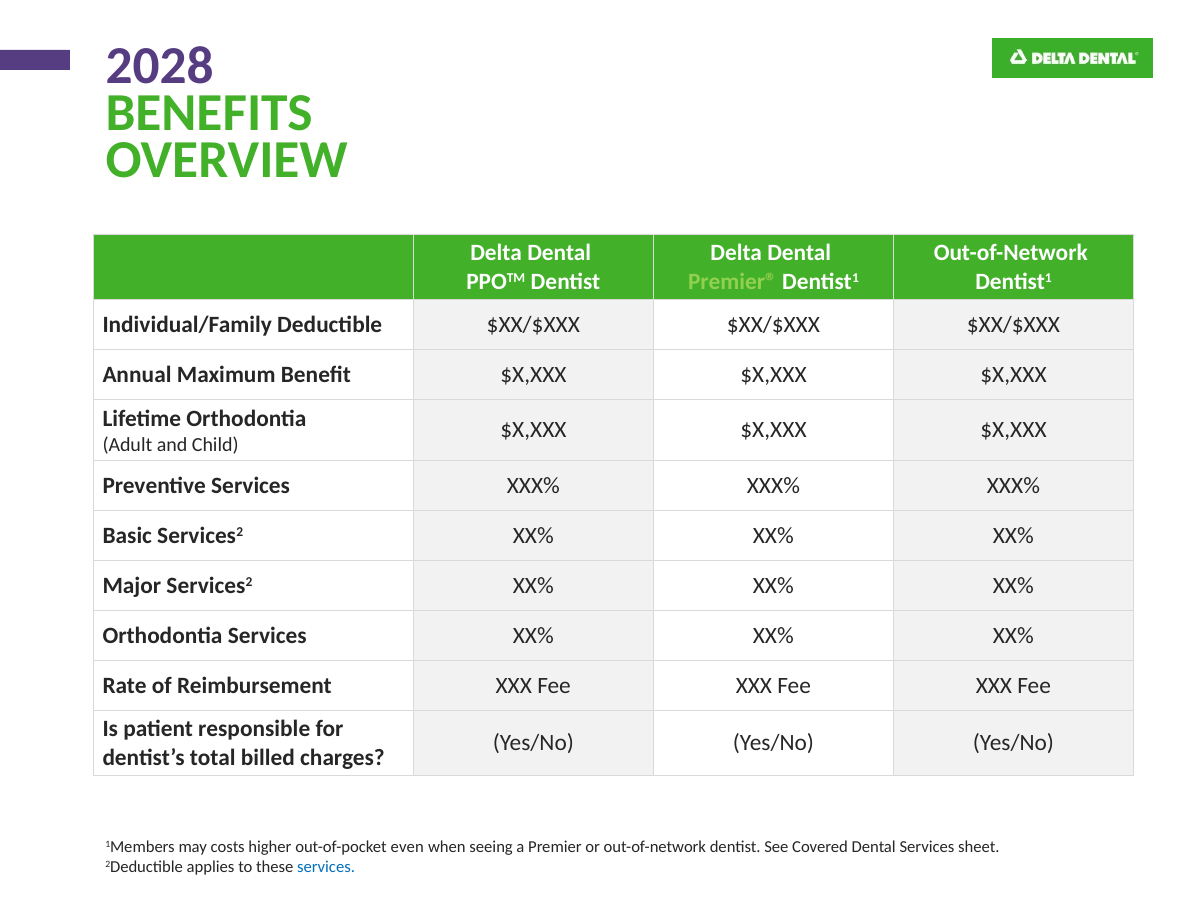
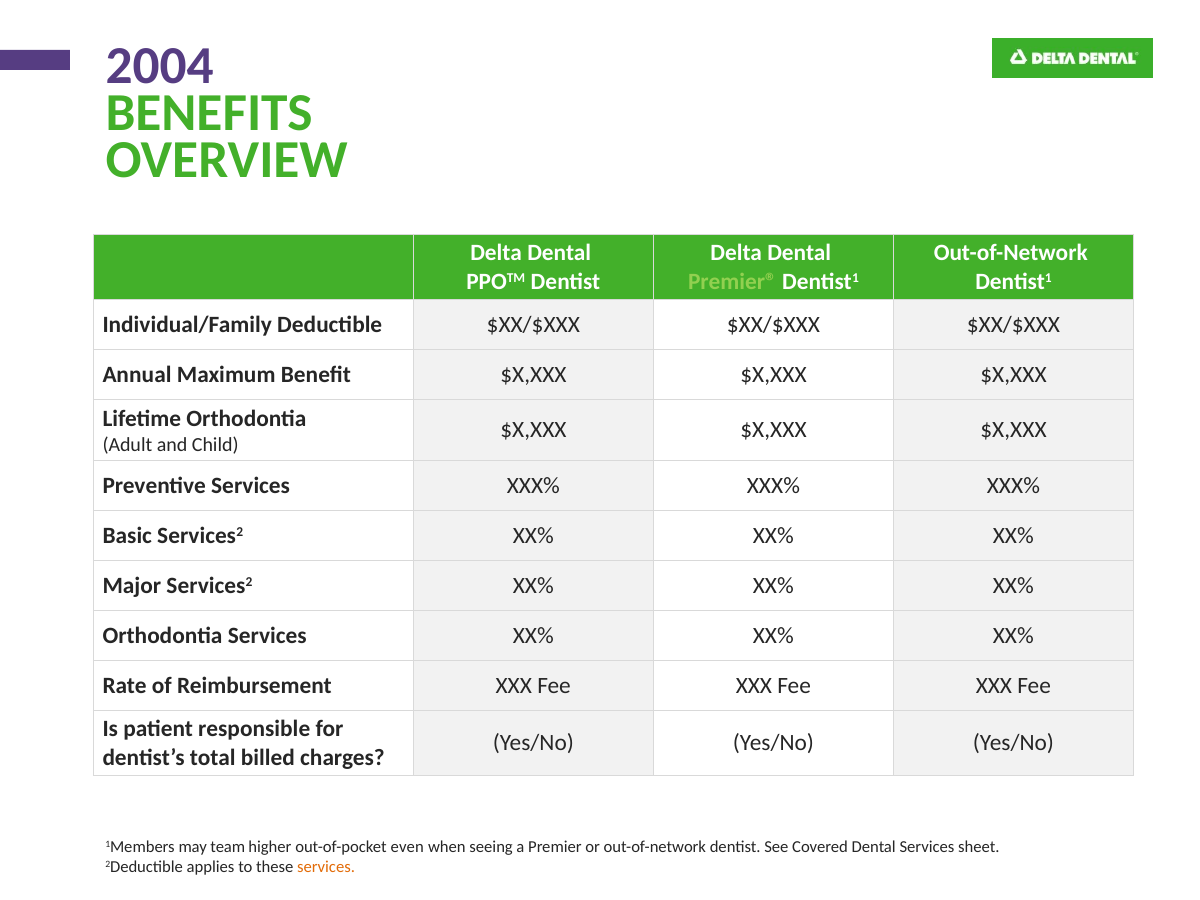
2028: 2028 -> 2004 (160, 66)
costs: costs -> team (228, 847)
services colour: blue -> orange (326, 867)
